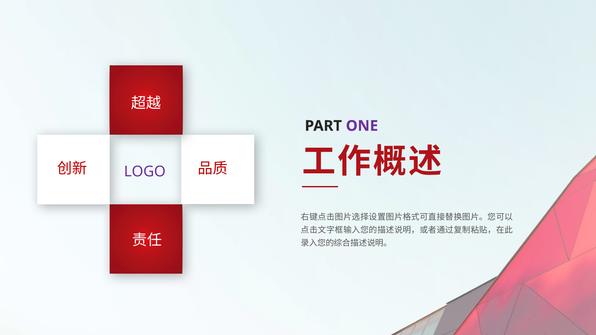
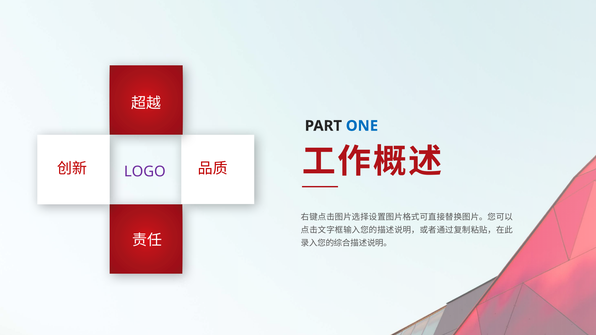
ONE colour: purple -> blue (362, 126)
